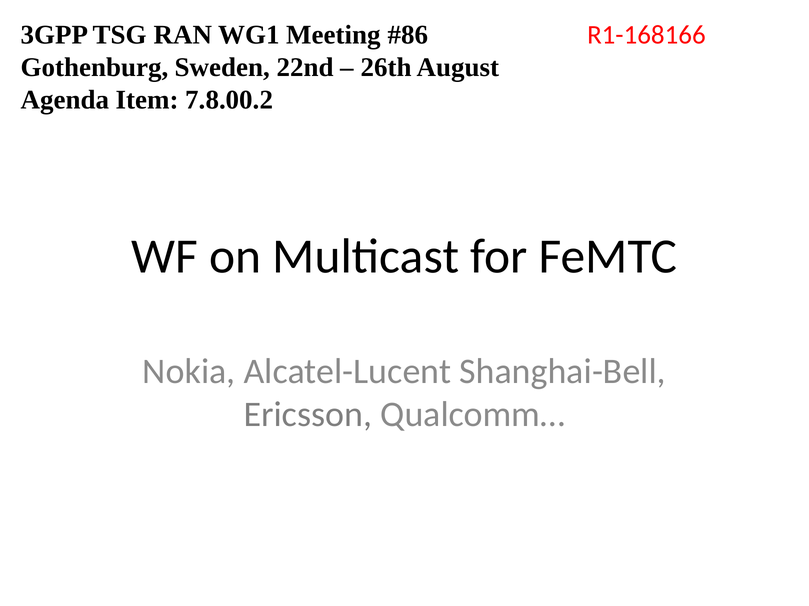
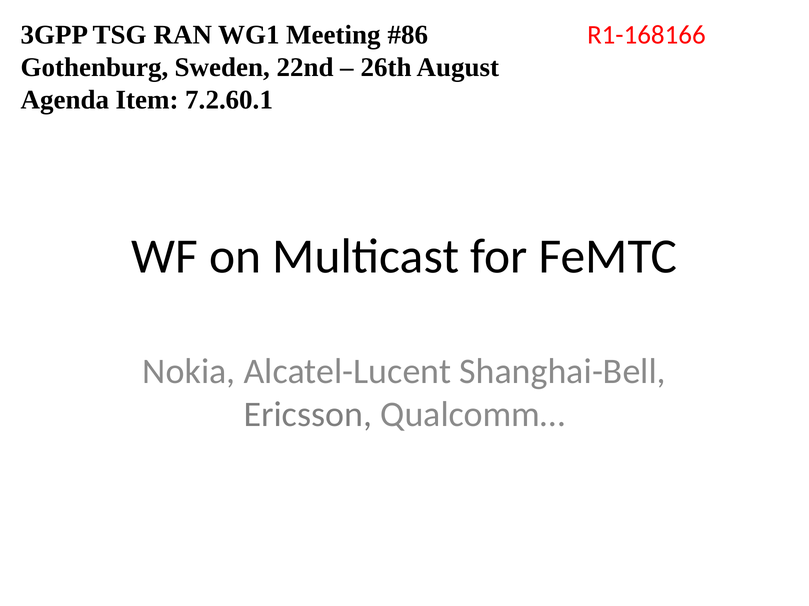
7.8.00.2: 7.8.00.2 -> 7.2.60.1 (229, 100)
